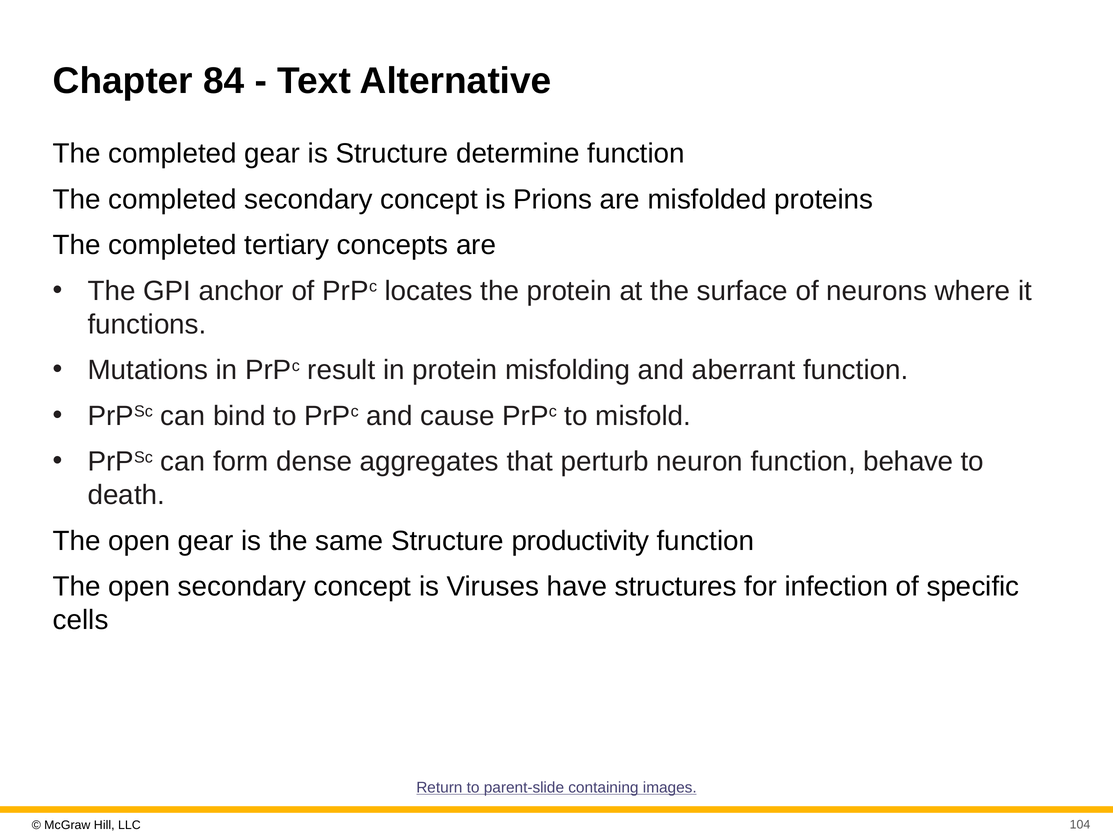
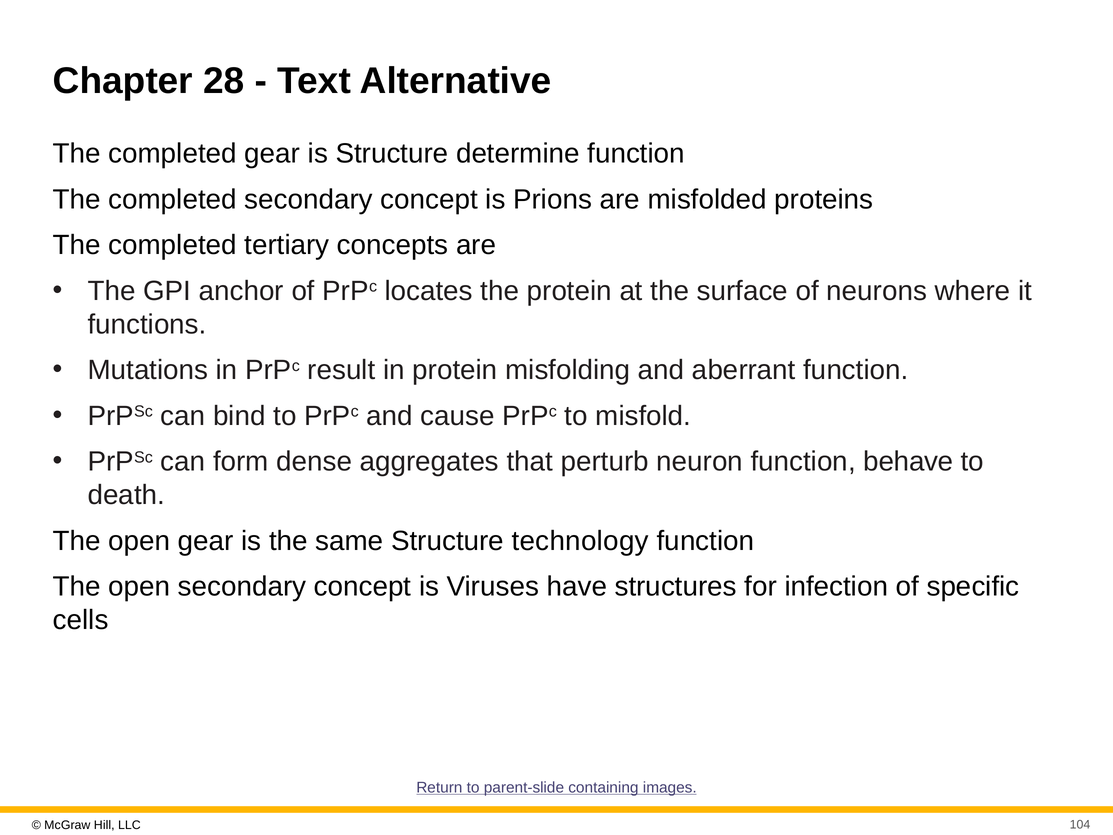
84: 84 -> 28 (224, 81)
productivity: productivity -> technology (580, 541)
